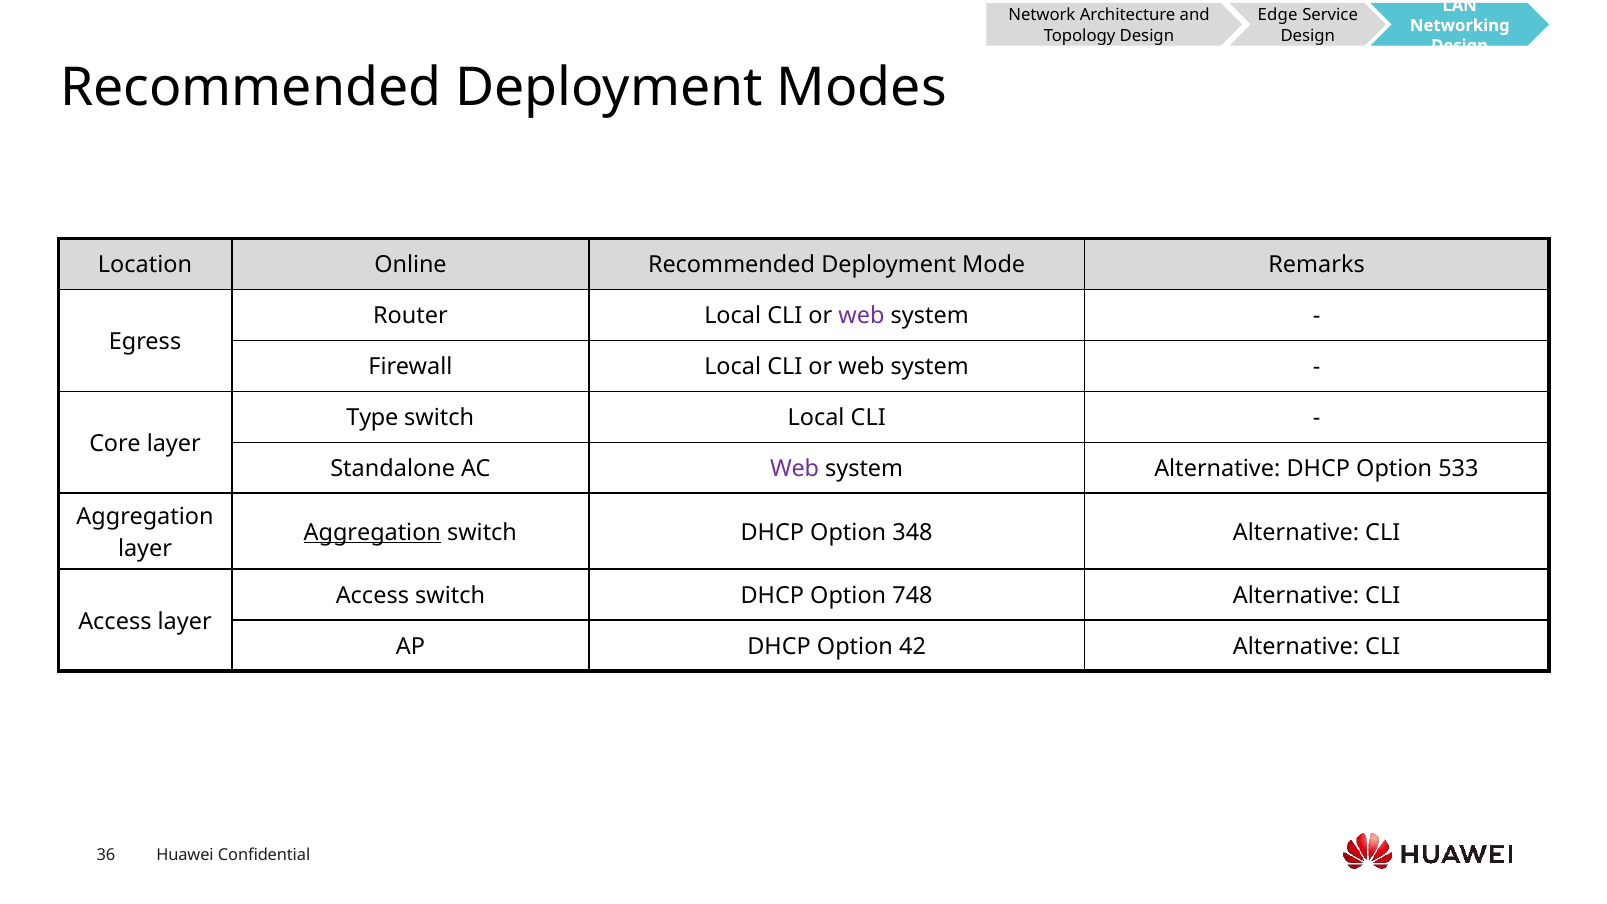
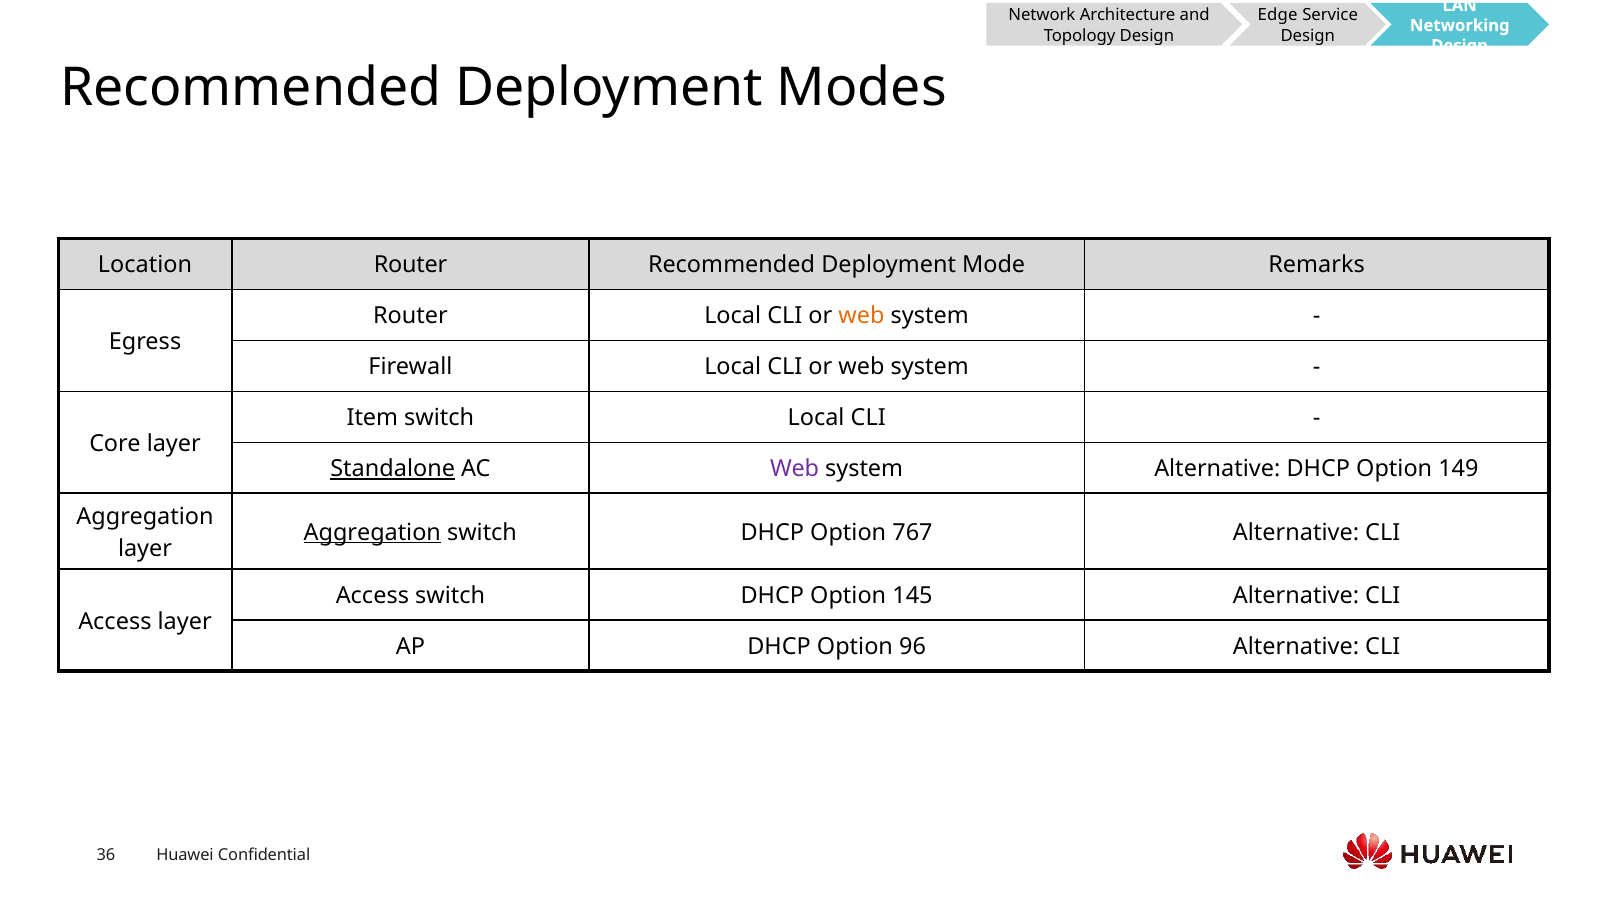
Location Online: Online -> Router (411, 265)
web colour: purple -> orange (862, 316)
Type: Type -> Item (372, 418)
Standalone underline: none -> present (393, 469)
533: 533 -> 149 (1458, 469)
348: 348 -> 767 (912, 533)
748: 748 -> 145 (912, 596)
42: 42 -> 96 (912, 647)
